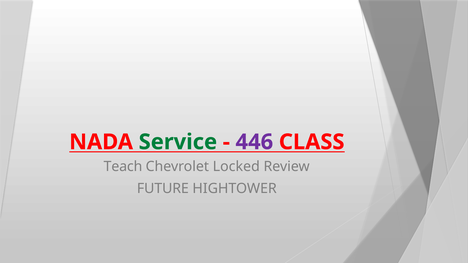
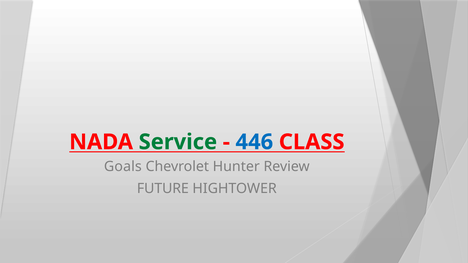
446 colour: purple -> blue (254, 142)
Teach: Teach -> Goals (123, 167)
Locked: Locked -> Hunter (236, 167)
